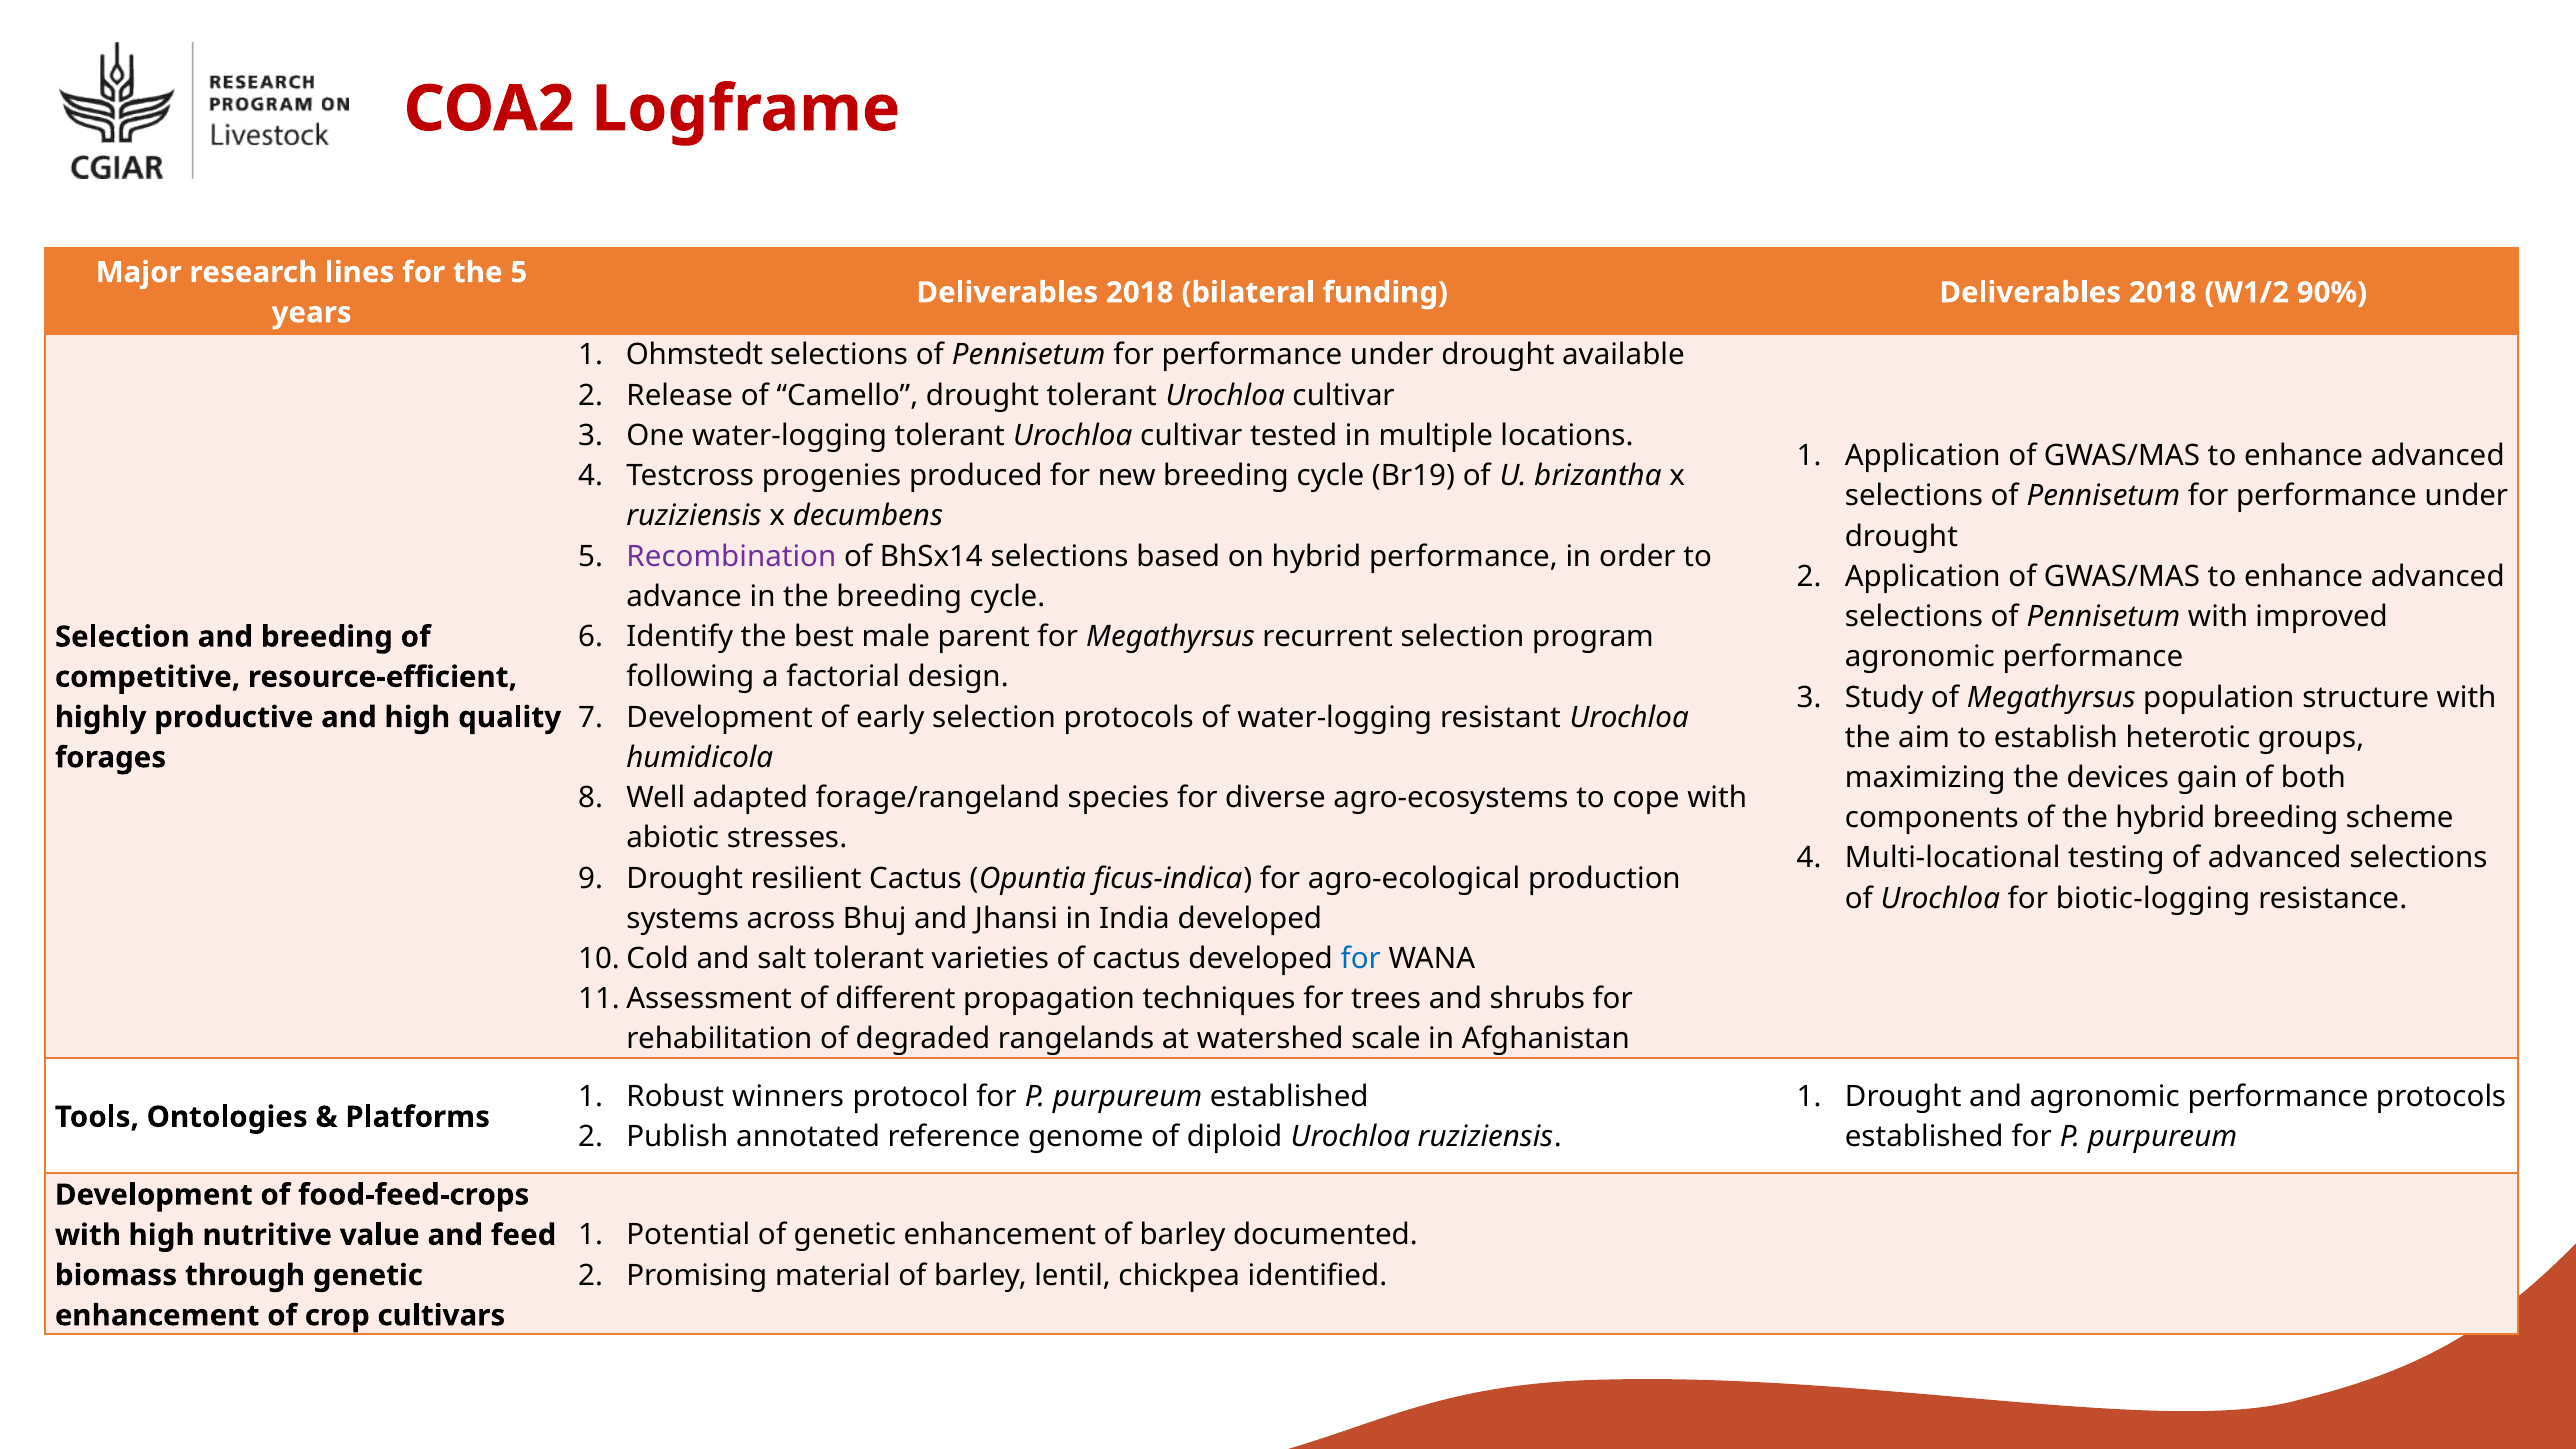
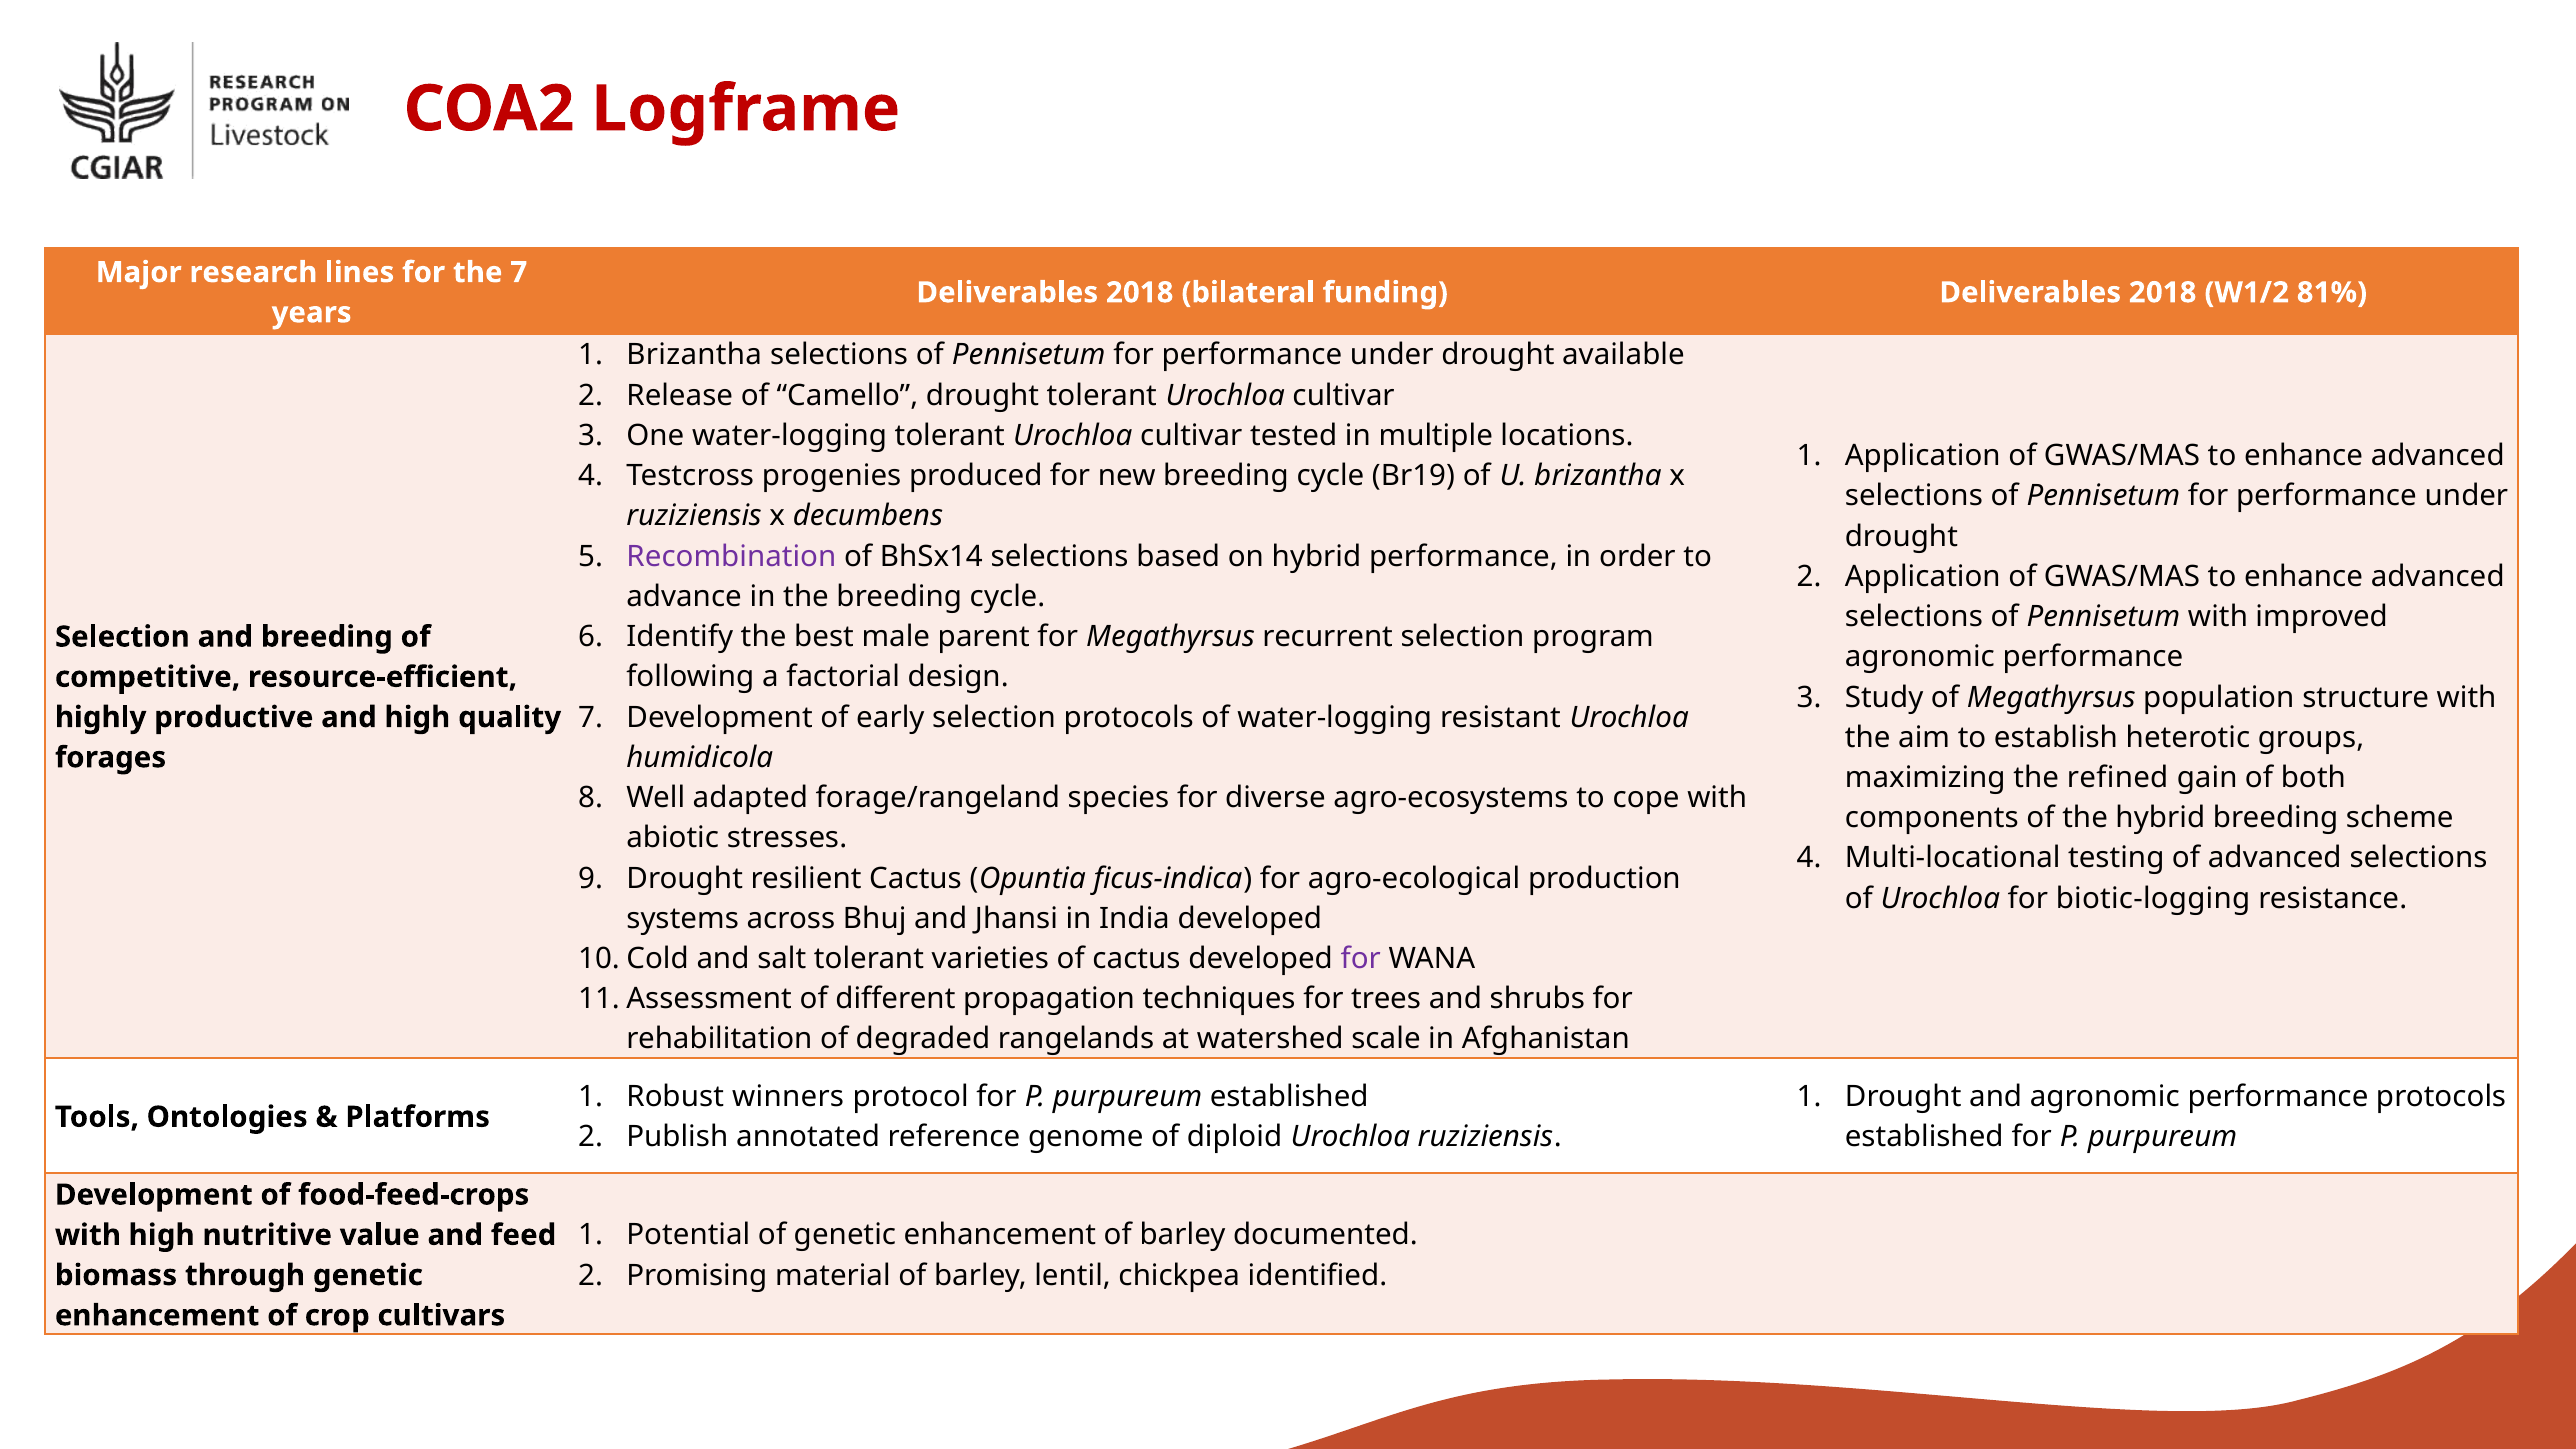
the 5: 5 -> 7 (519, 272)
90%: 90% -> 81% (2332, 293)
Ohmstedt: Ohmstedt -> Brizantha (694, 355)
devices: devices -> refined (2118, 778)
for colour: blue -> purple (1361, 959)
